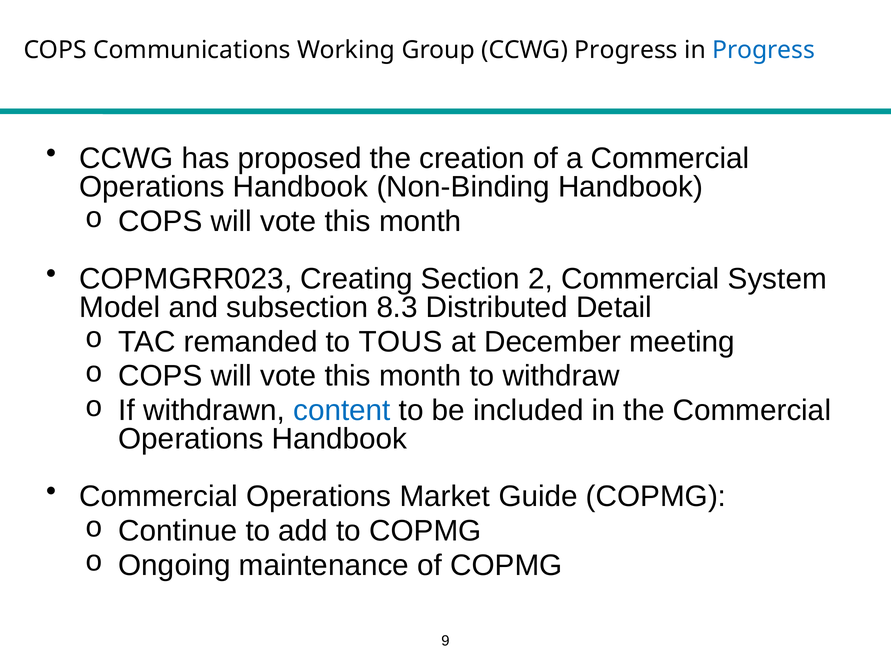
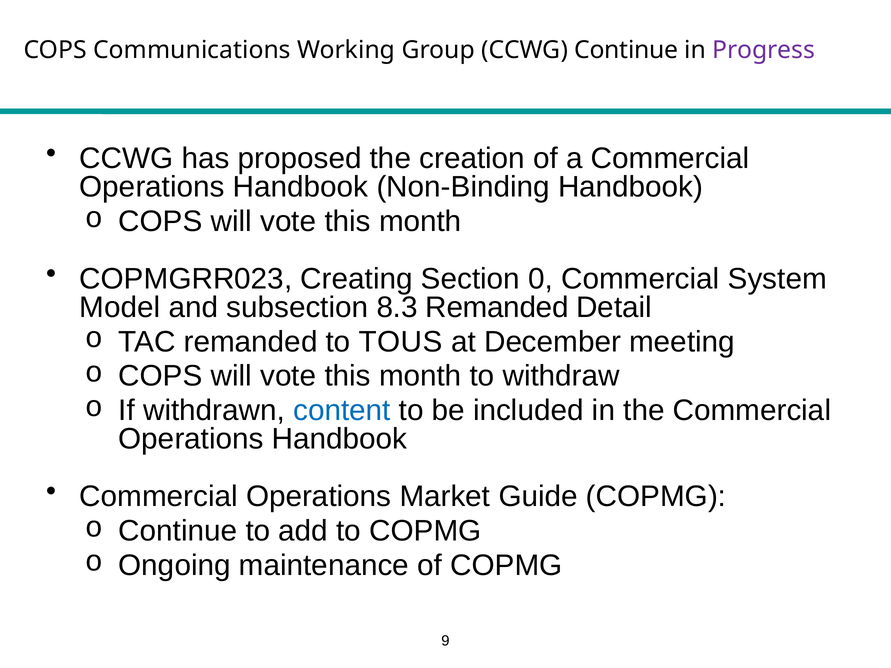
CCWG Progress: Progress -> Continue (626, 50)
Progress colour: blue -> purple (764, 50)
2: 2 -> 0 (541, 279)
8.3 Distributed: Distributed -> Remanded (497, 307)
